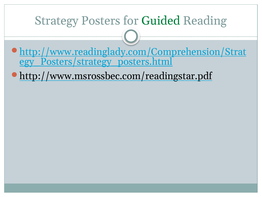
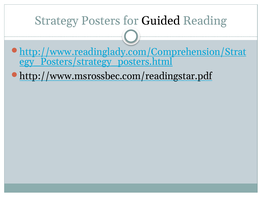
Guided colour: green -> black (161, 21)
